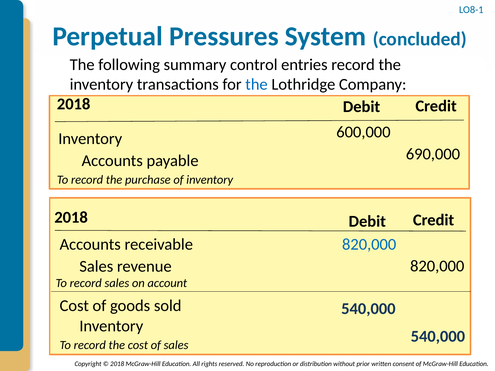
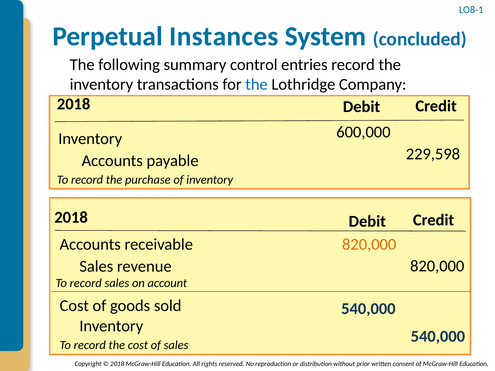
Pressures: Pressures -> Instances (224, 37)
690,000: 690,000 -> 229,598 (433, 154)
820,000 colour: blue -> orange (369, 244)
